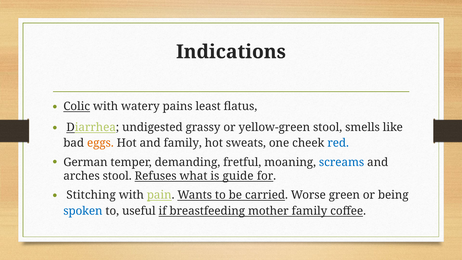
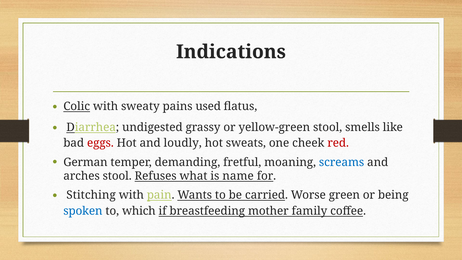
watery: watery -> sweaty (140, 106)
least: least -> used (208, 106)
eggs colour: orange -> red (100, 143)
and family: family -> loudly (183, 143)
red colour: blue -> red (338, 143)
guide: guide -> name (238, 176)
useful: useful -> which (139, 211)
